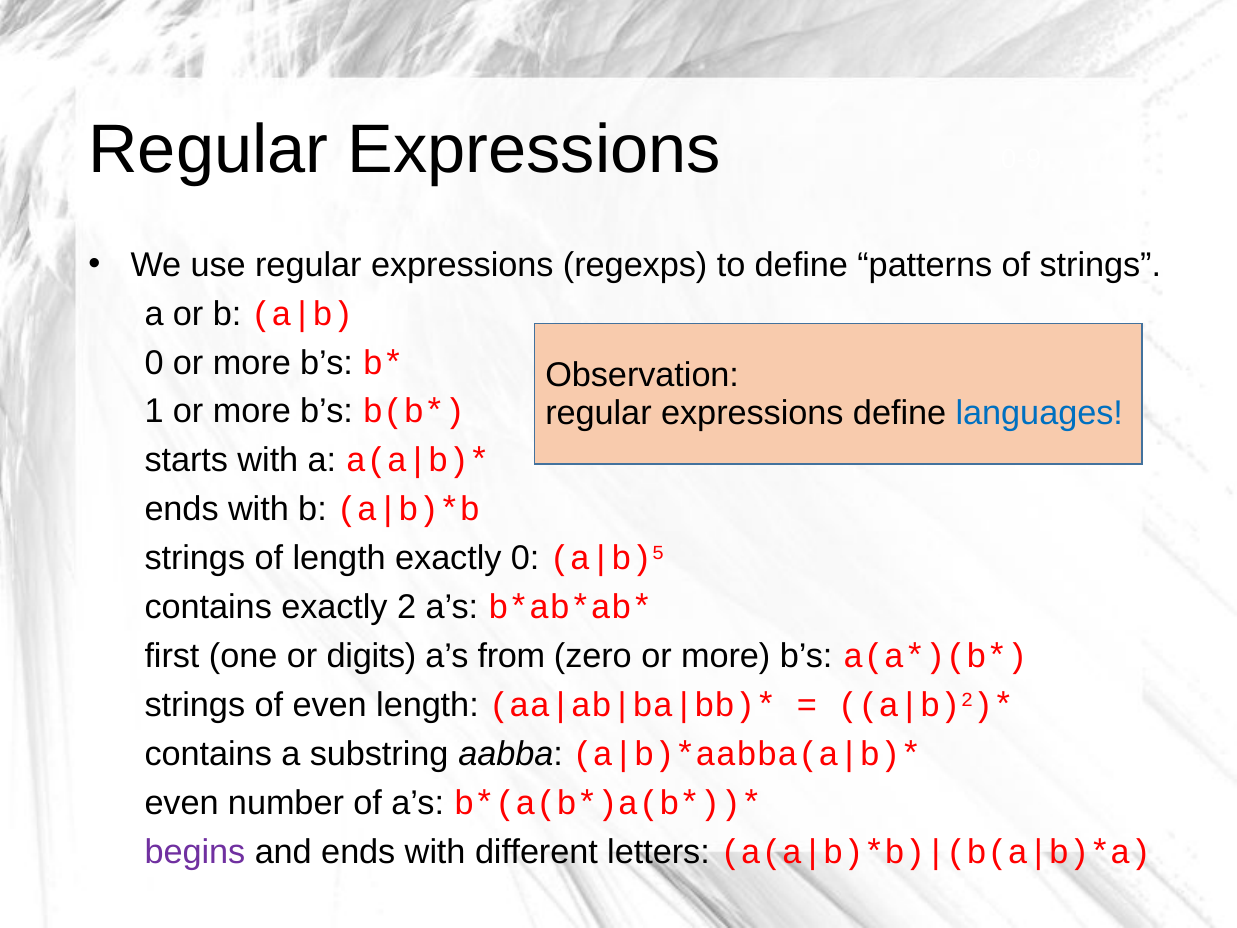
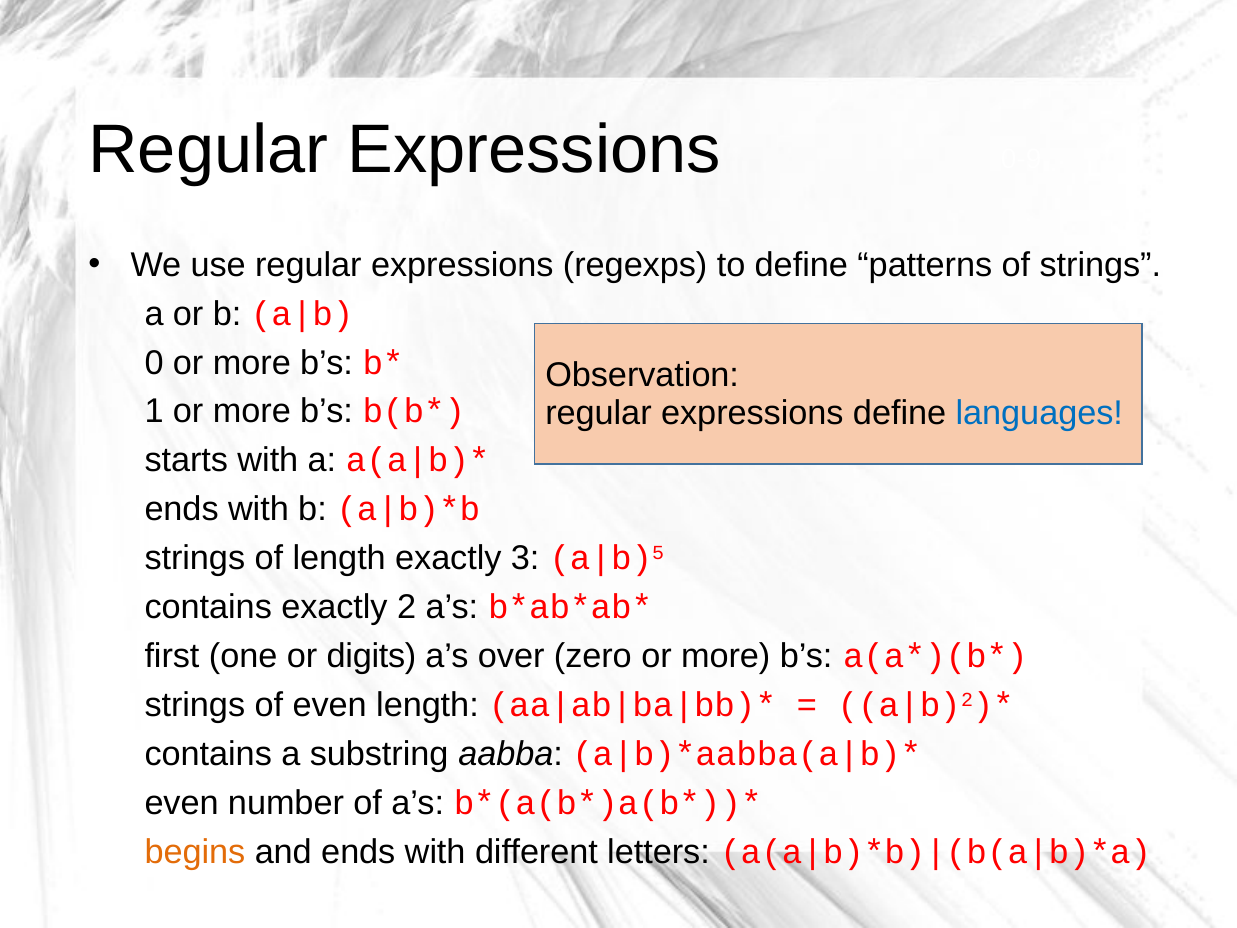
exactly 0: 0 -> 3 (525, 558)
from: from -> over (511, 656)
begins colour: purple -> orange (195, 852)
